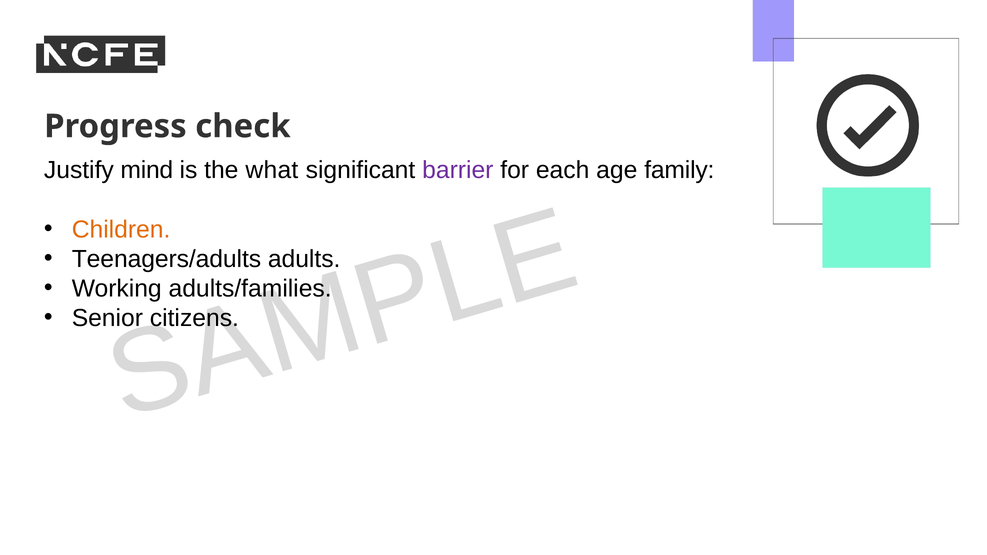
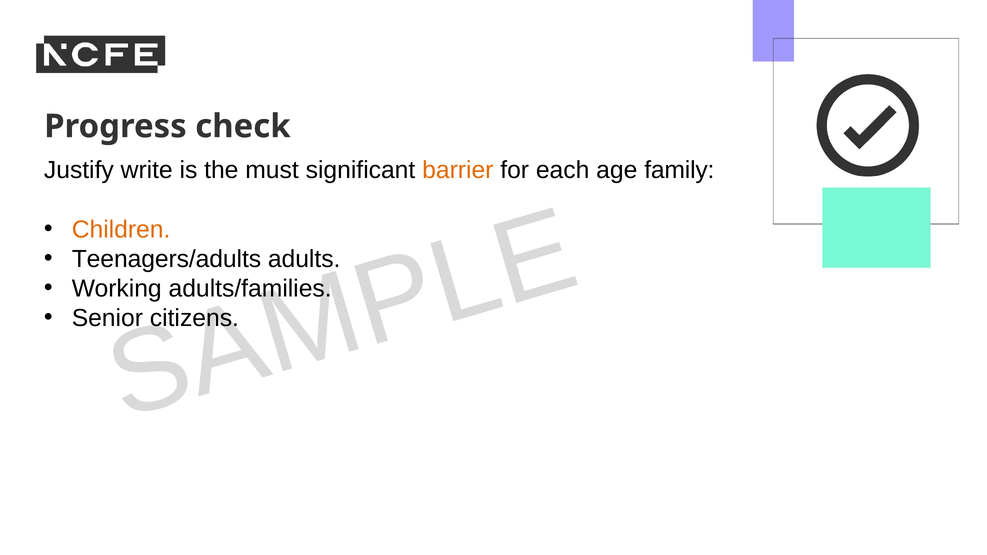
mind: mind -> write (147, 170)
what: what -> must (272, 170)
barrier colour: purple -> orange (458, 170)
